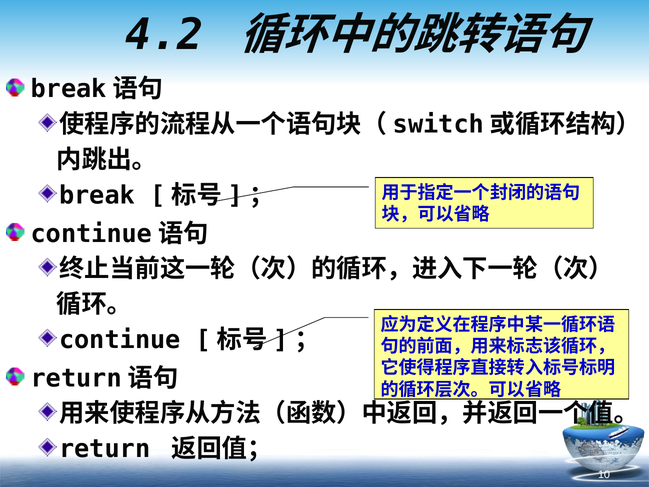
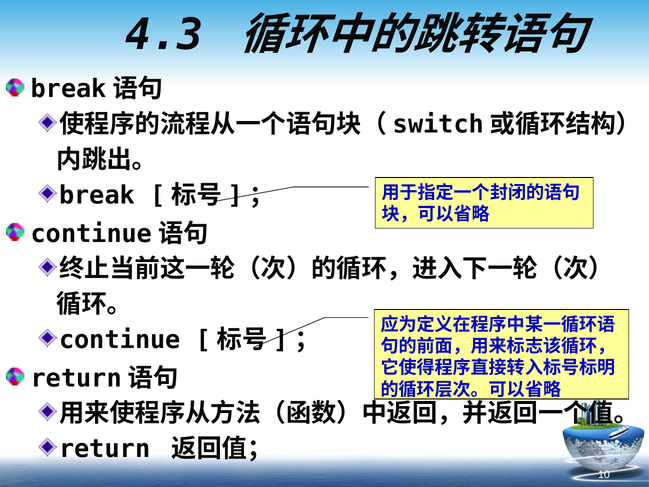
4.2: 4.2 -> 4.3 (164, 35)
